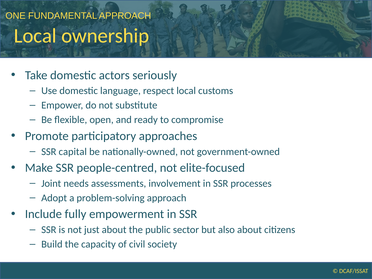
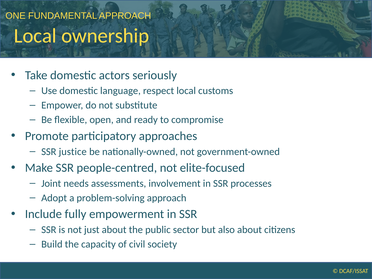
capital: capital -> justice (73, 152)
